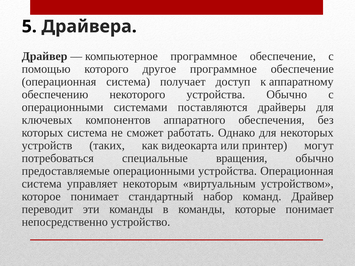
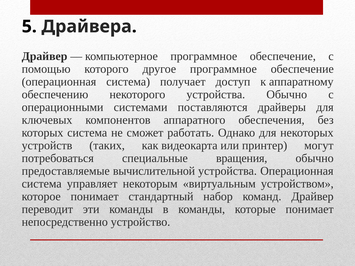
предоставляемые операционными: операционными -> вычислительной (154, 171)
